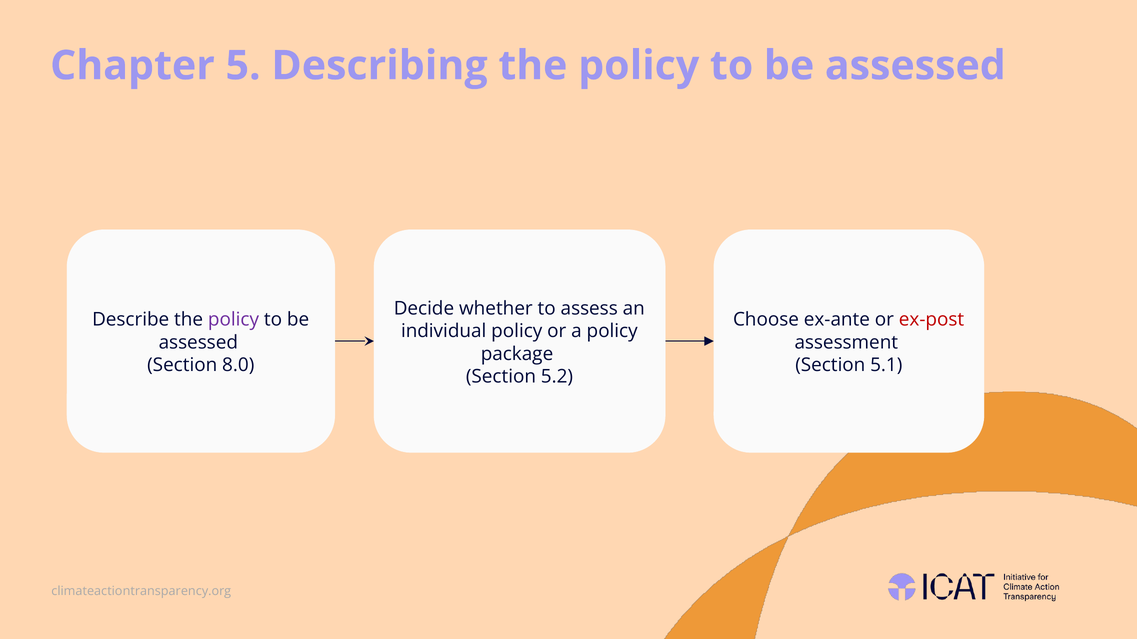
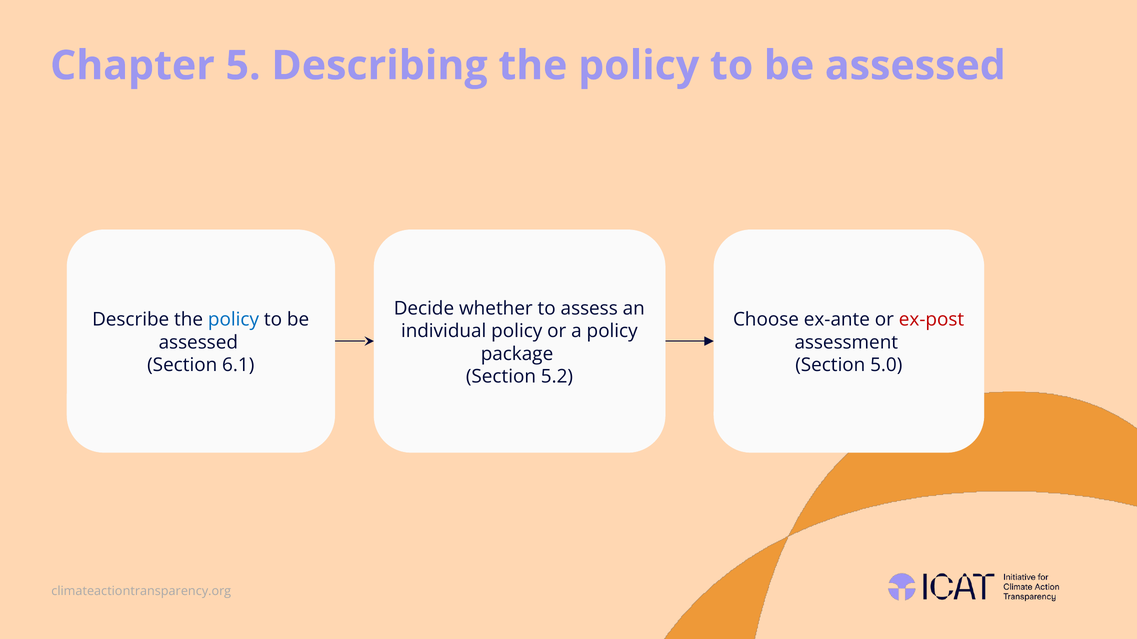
policy colour: purple -> blue (233, 320)
8.0: 8.0 -> 6.1 (238, 365)
5.1: 5.1 -> 5.0 (886, 365)
